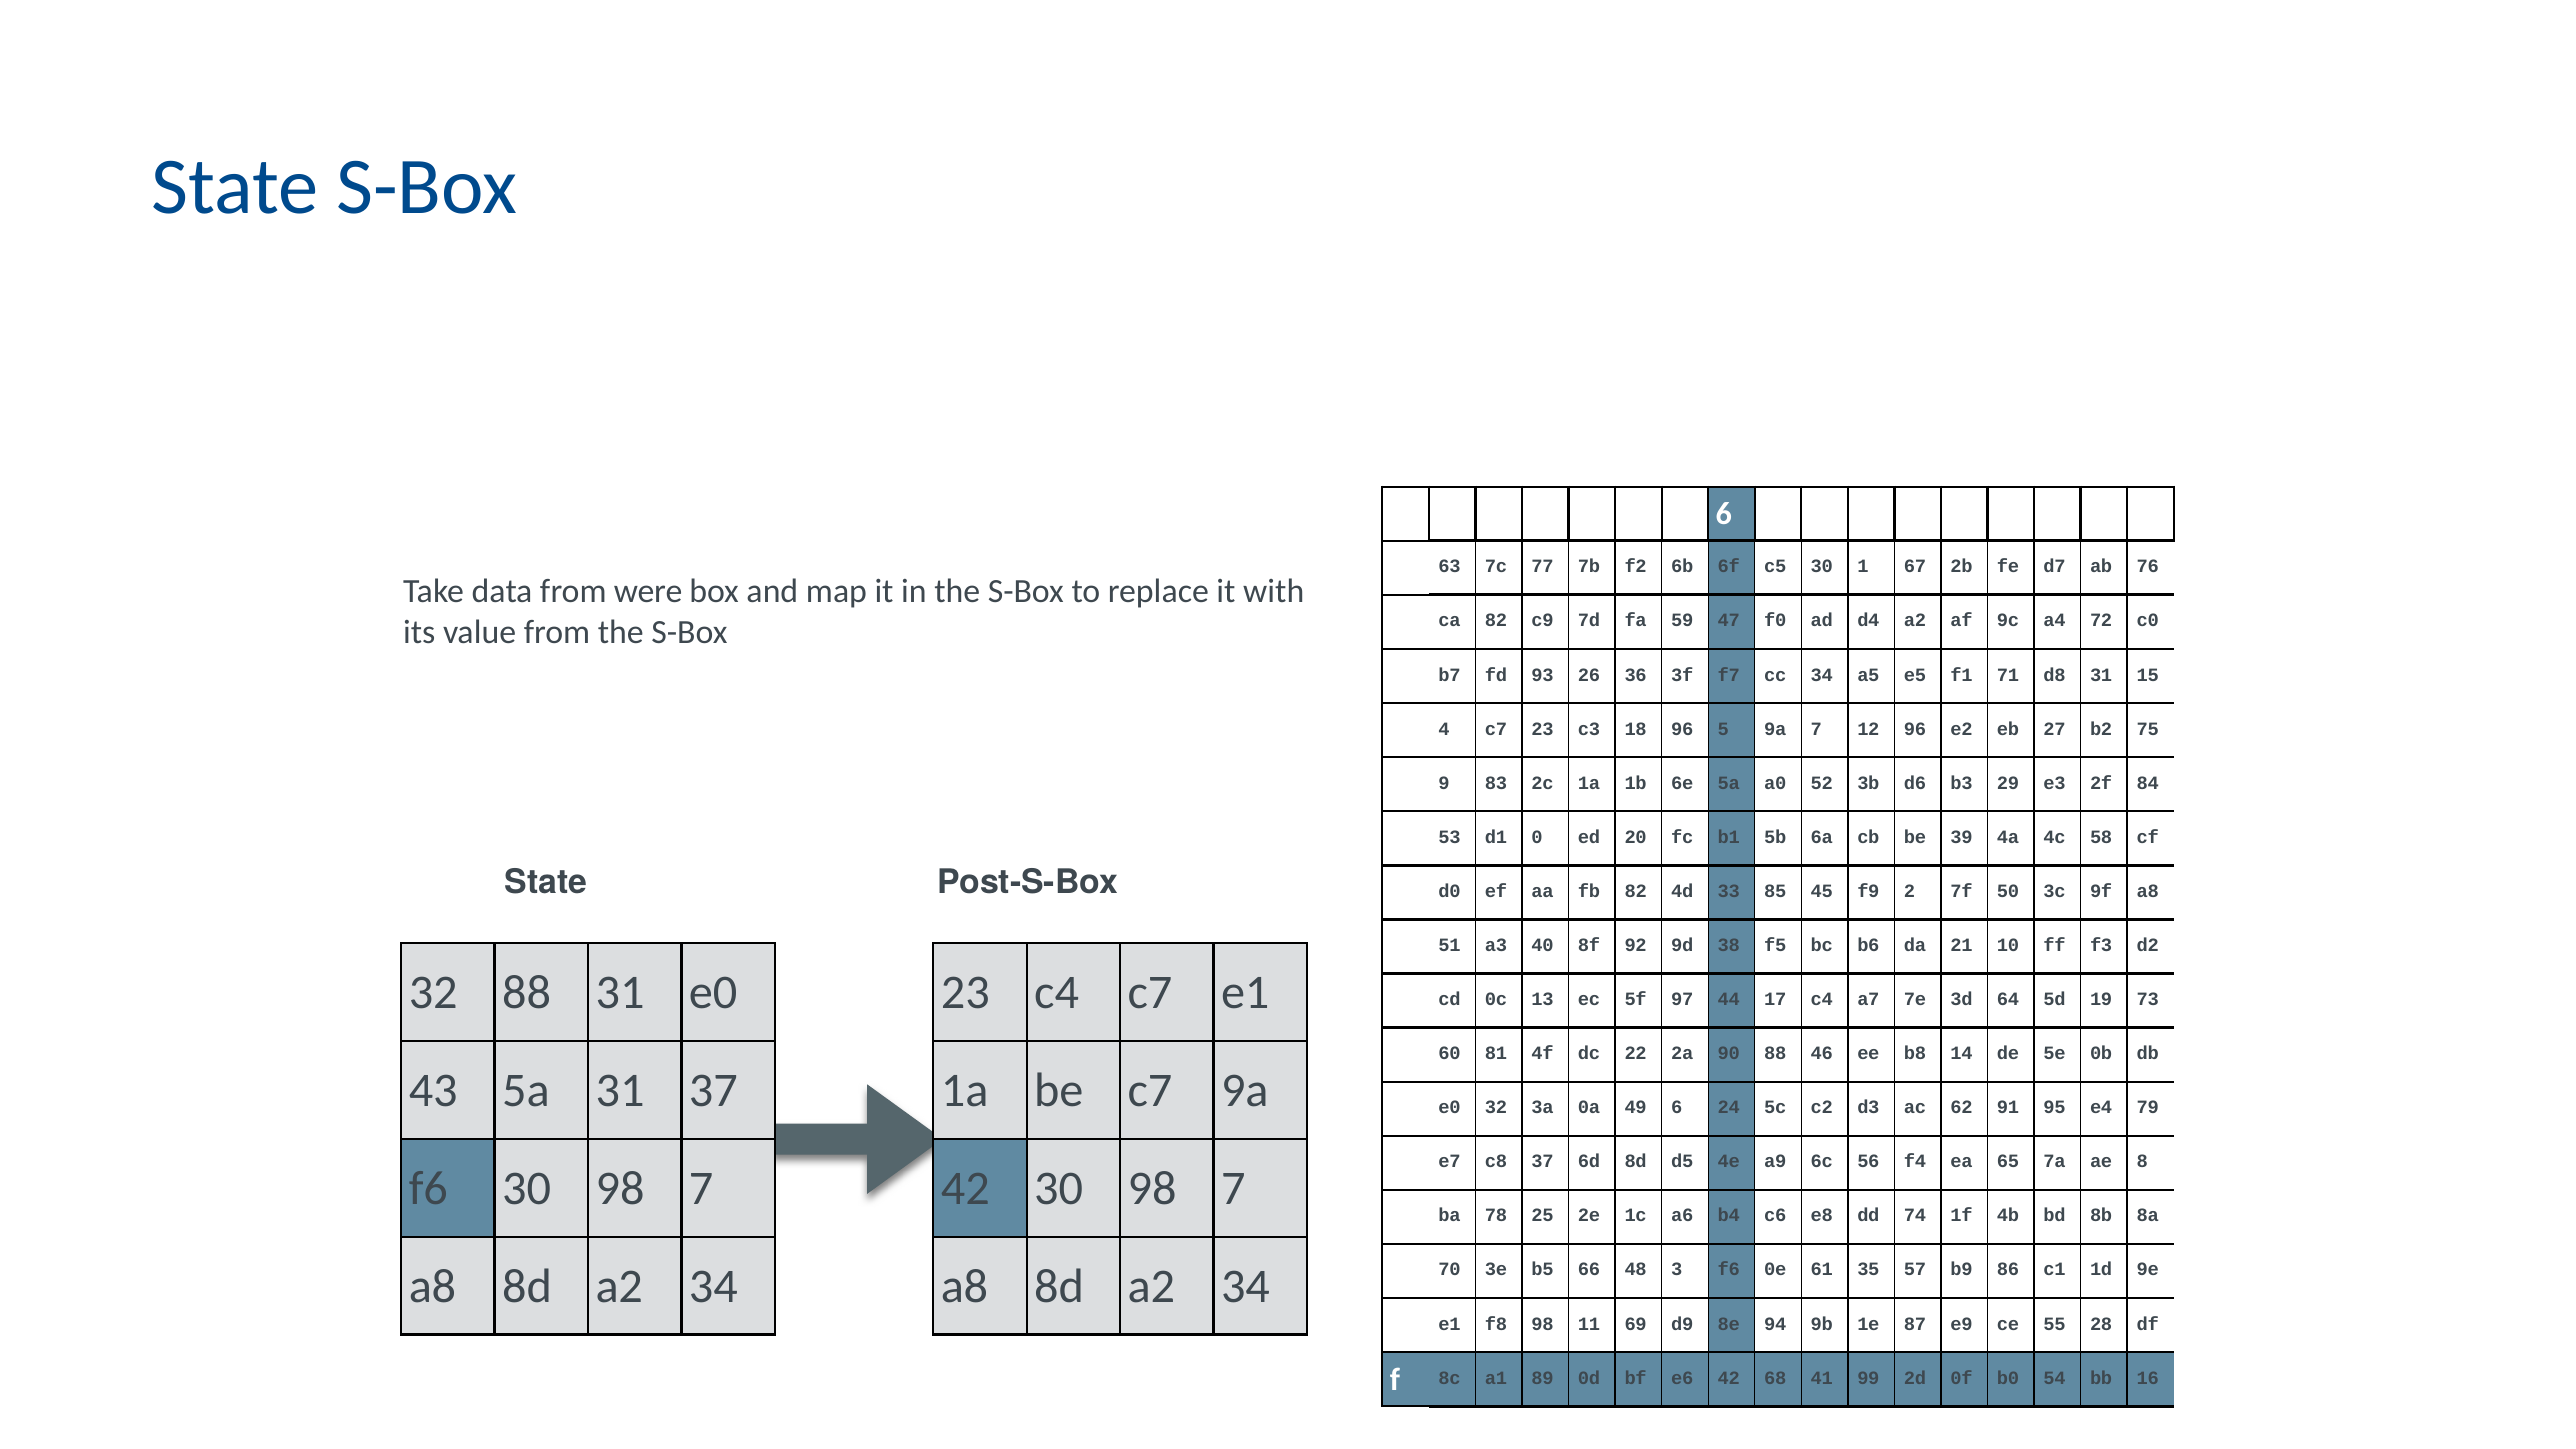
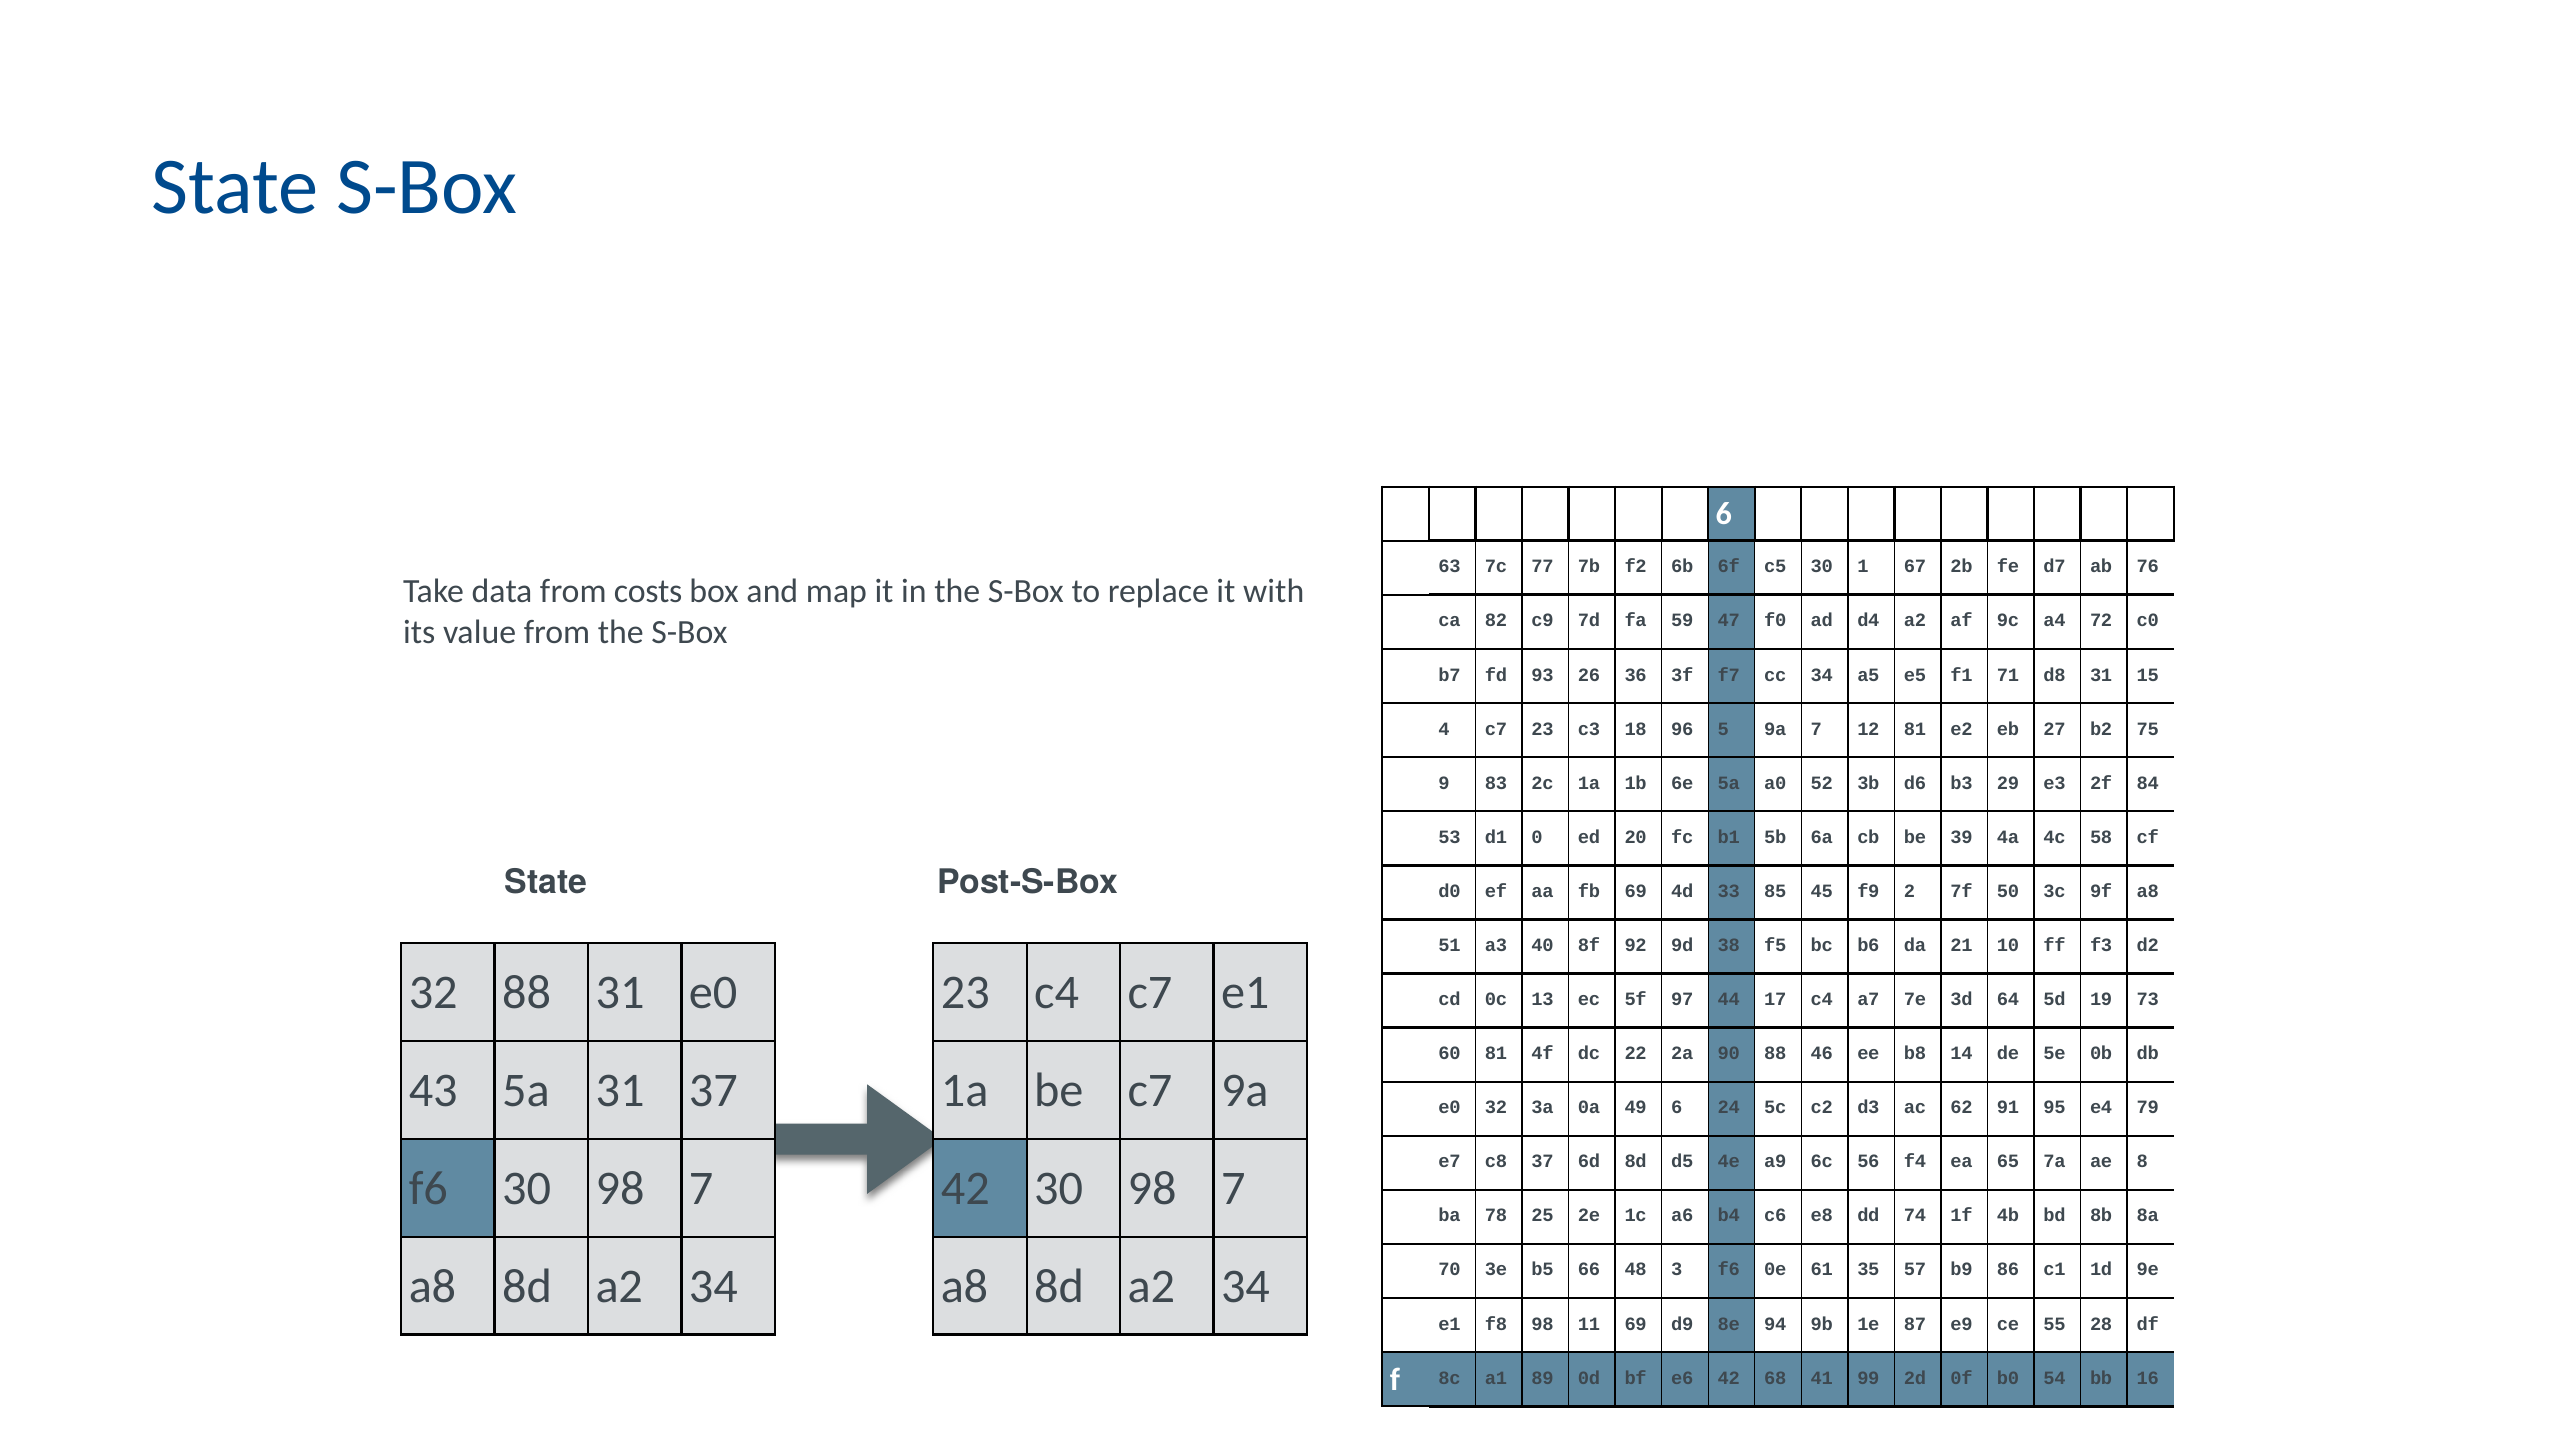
were: were -> costs (648, 591)
12 96: 96 -> 81 (1915, 729)
fb 82: 82 -> 69 (1636, 891)
